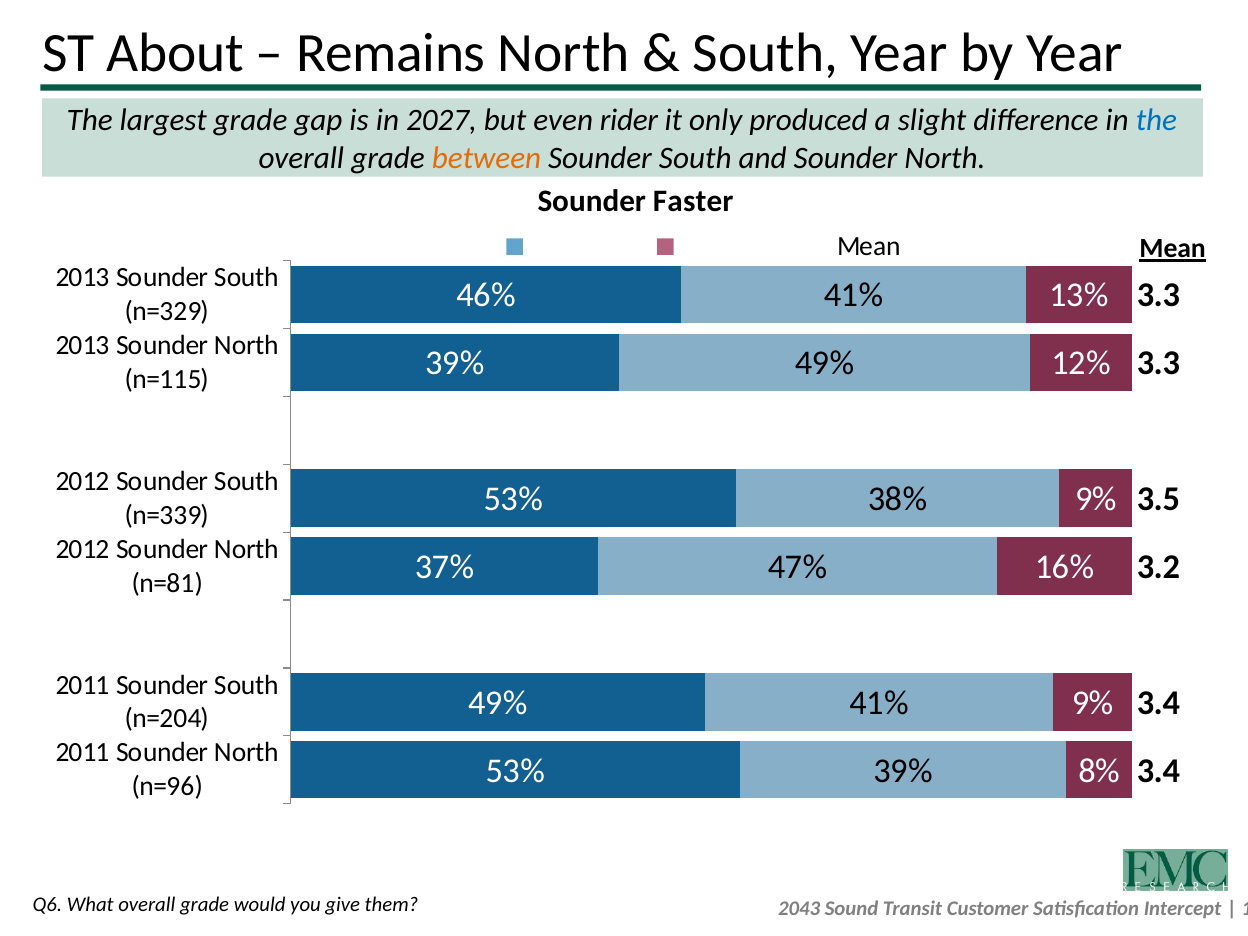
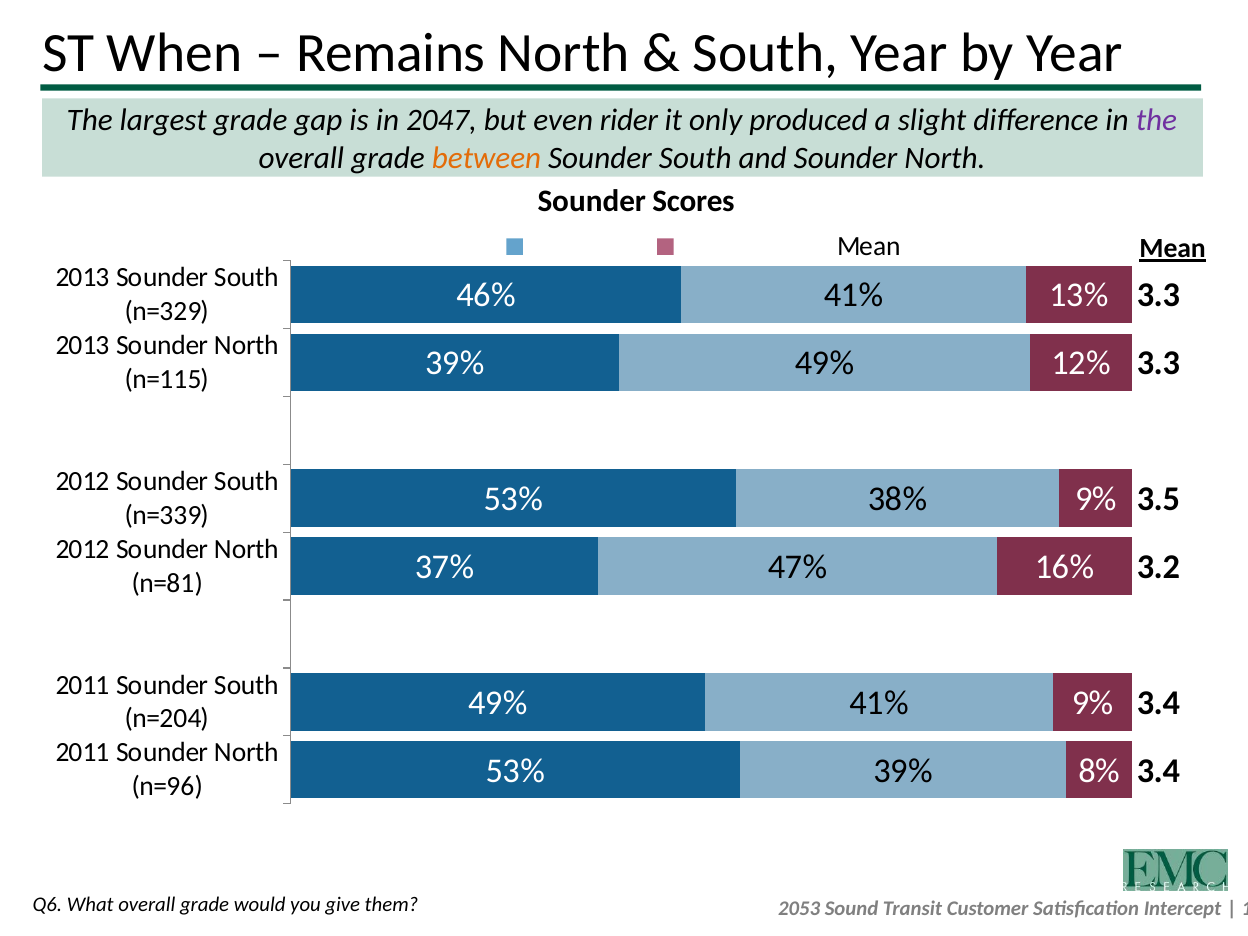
About: About -> When (175, 53)
2027: 2027 -> 2047 (442, 121)
the colour: blue -> purple (1156, 121)
Faster: Faster -> Scores (693, 201)
2043: 2043 -> 2053 (799, 909)
